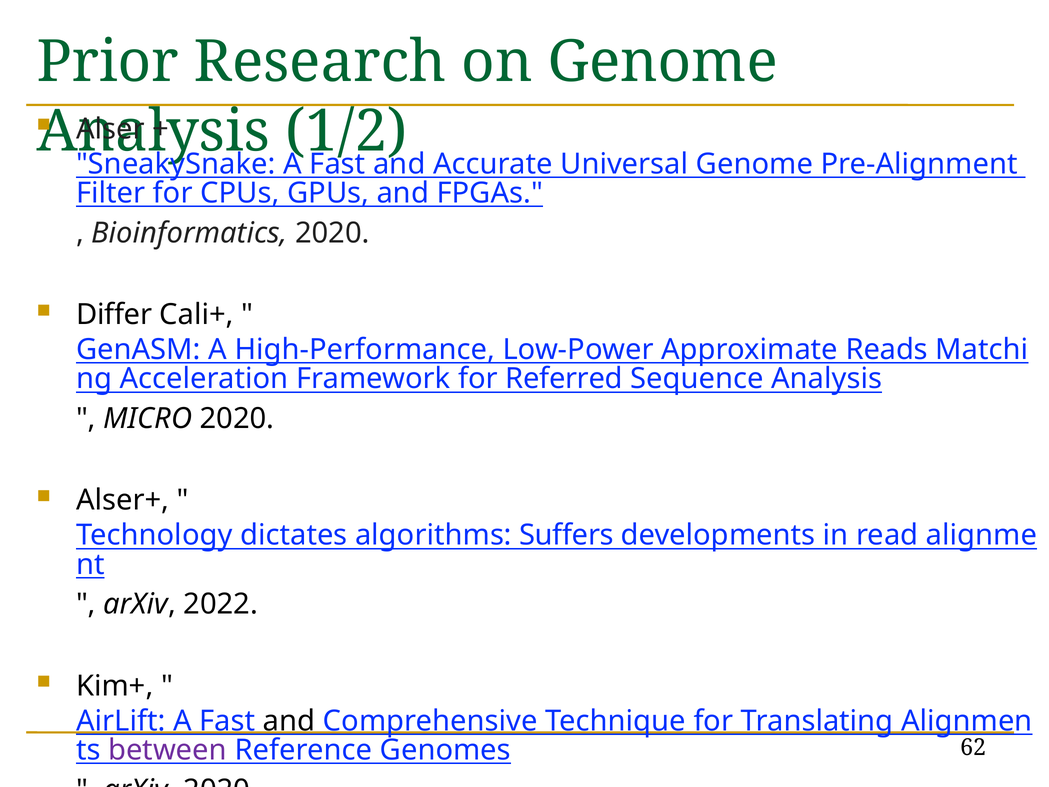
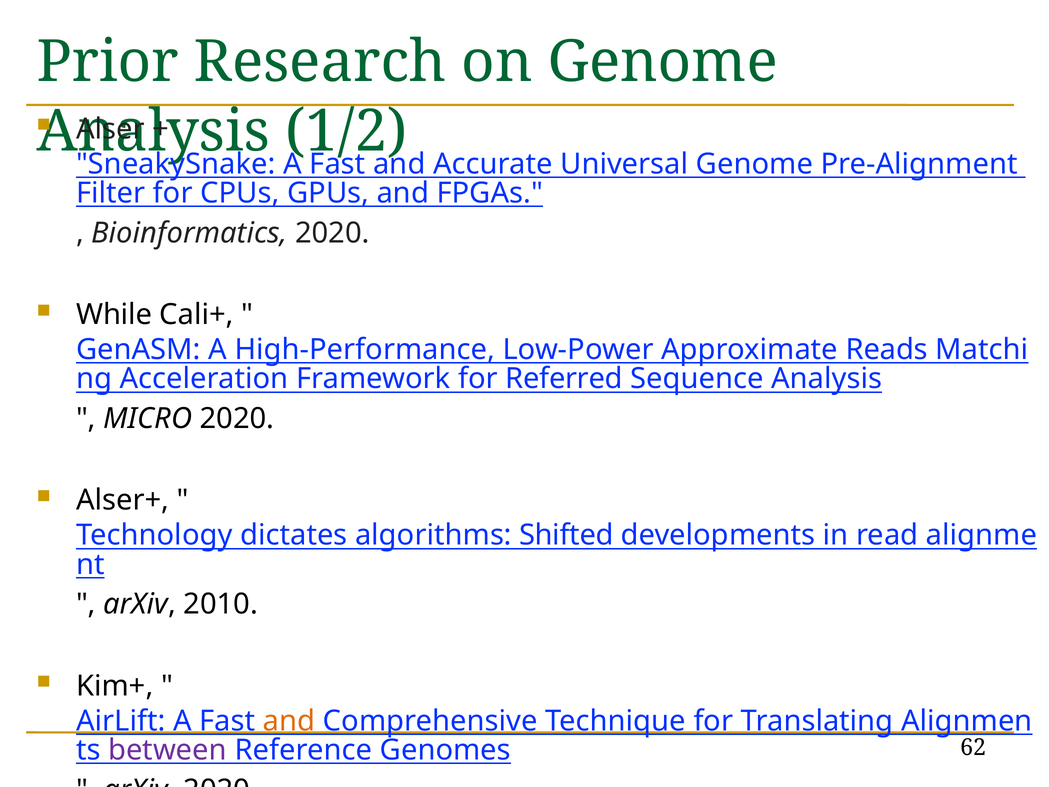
Differ: Differ -> While (114, 315)
Suffers: Suffers -> Shifted (566, 535)
2022: 2022 -> 2010 (221, 604)
and colour: black -> orange (289, 721)
